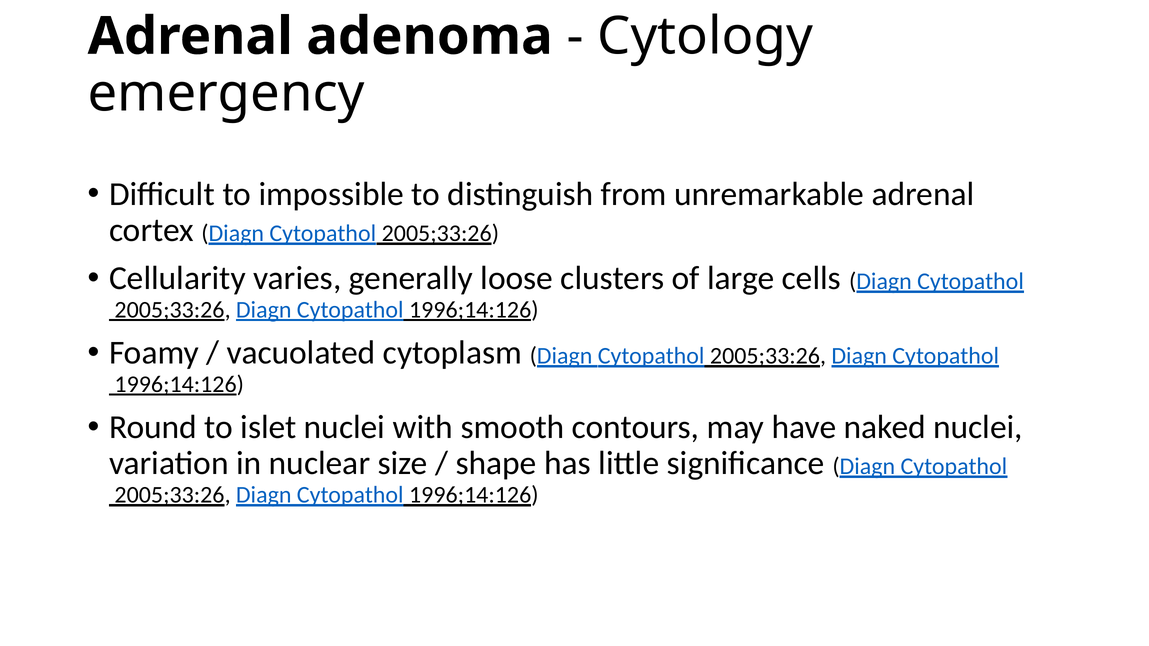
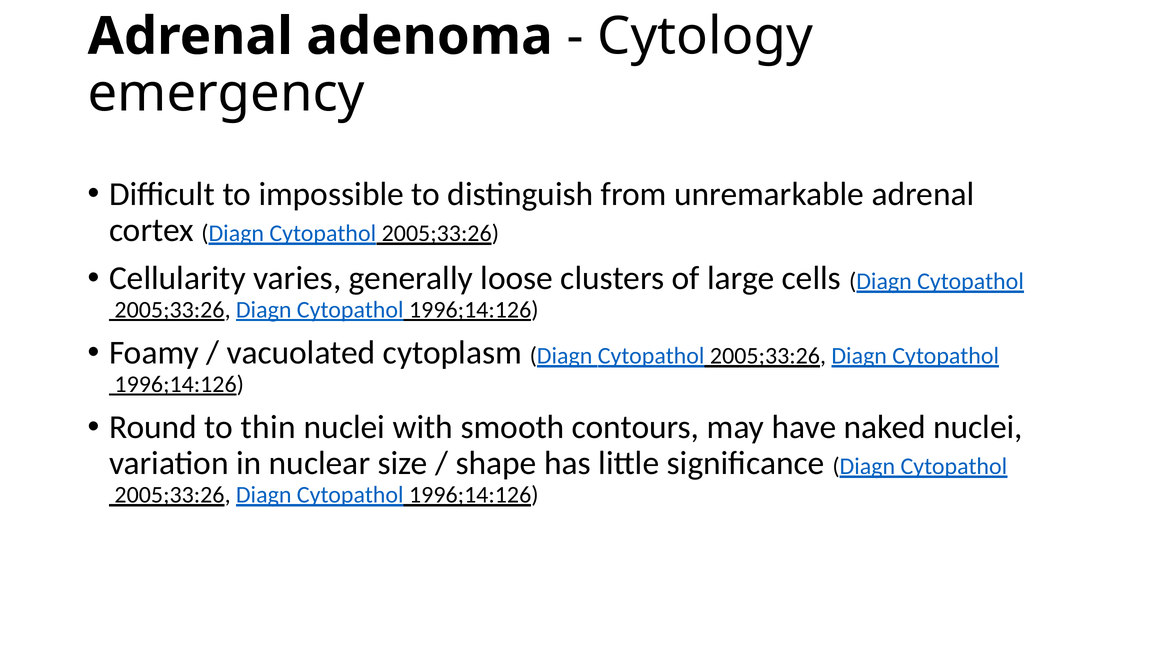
islet: islet -> thin (268, 427)
